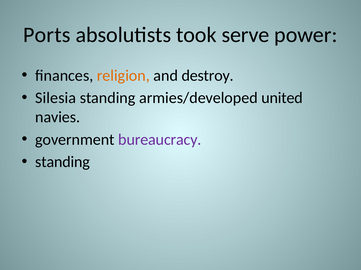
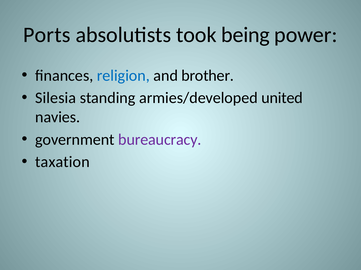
serve: serve -> being (246, 35)
religion colour: orange -> blue (123, 76)
destroy: destroy -> brother (208, 76)
standing: standing -> taxation (62, 162)
